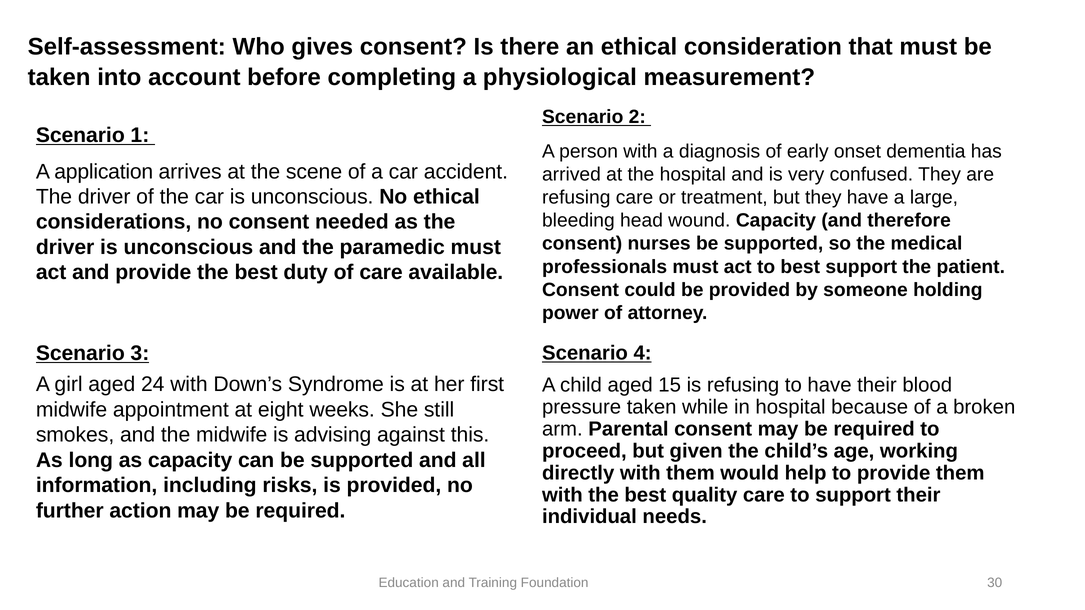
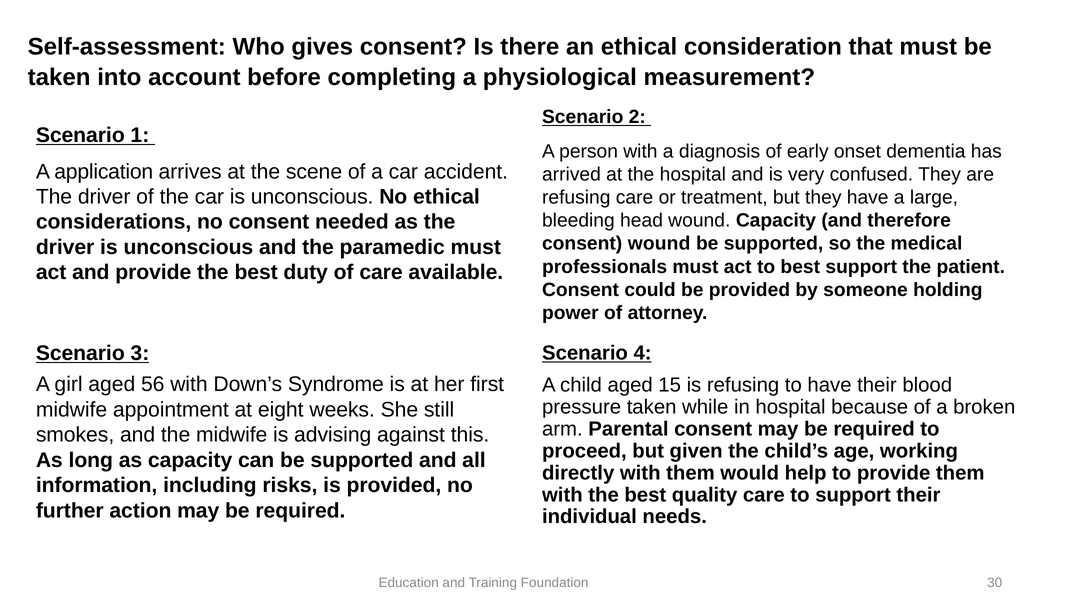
consent nurses: nurses -> wound (659, 244)
24: 24 -> 56 (153, 384)
